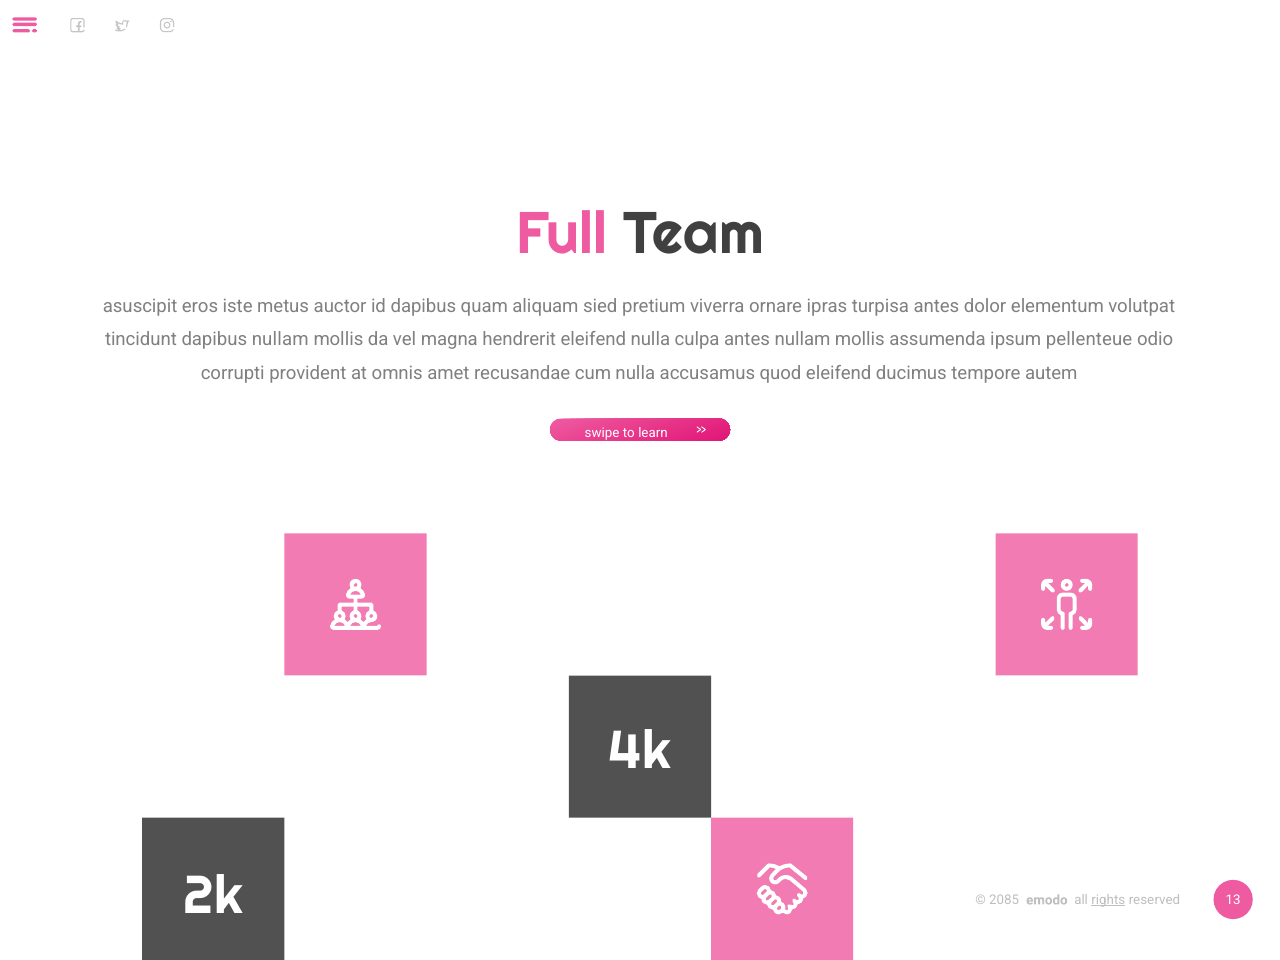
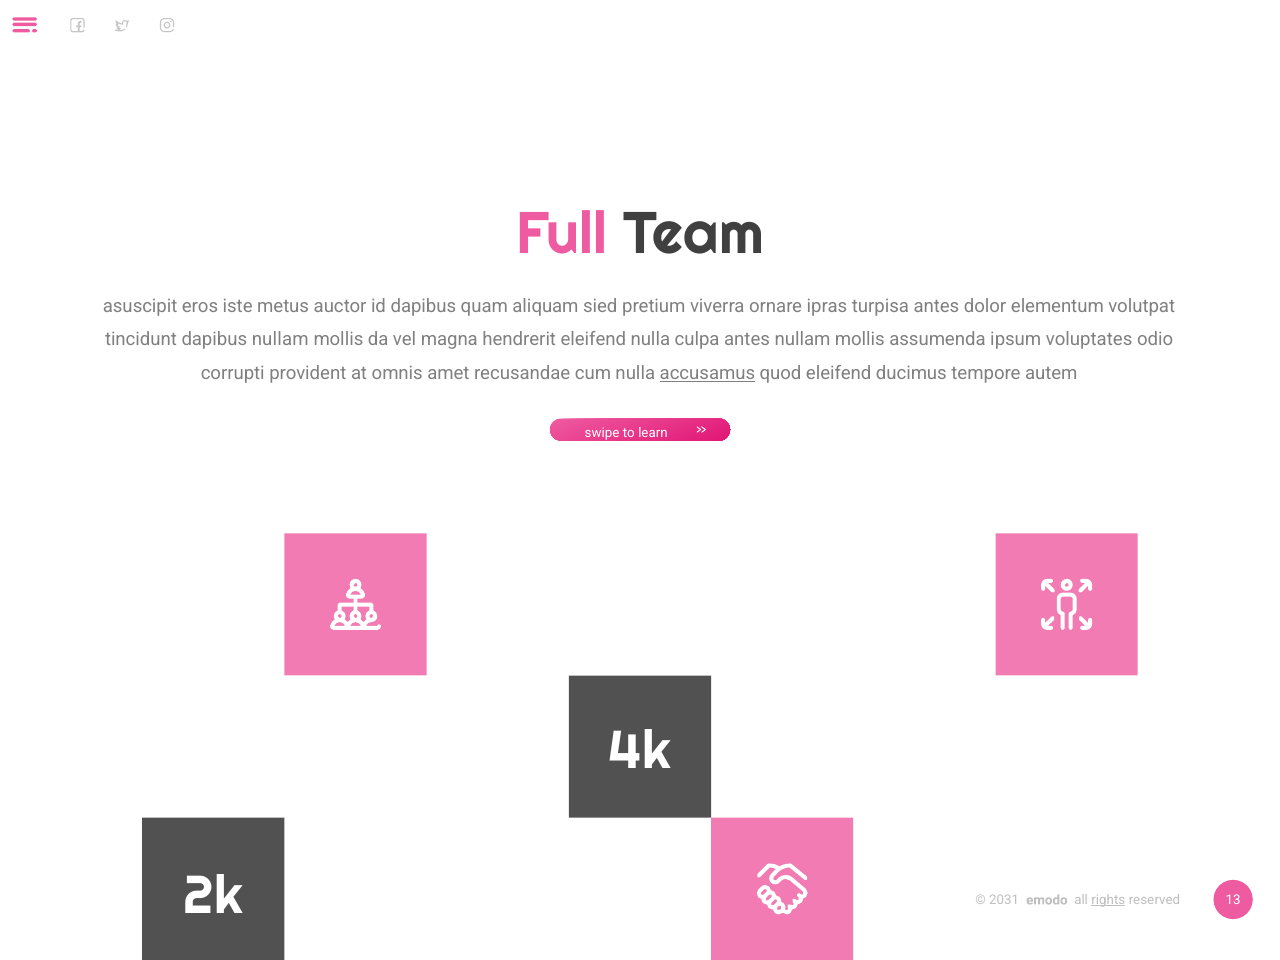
pellenteue: pellenteue -> voluptates (1089, 340)
accusamus underline: none -> present (707, 373)
2085: 2085 -> 2031 (1004, 900)
